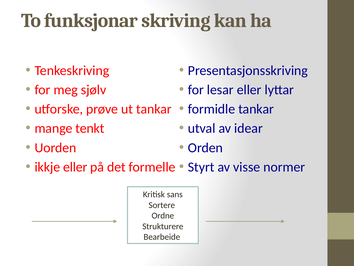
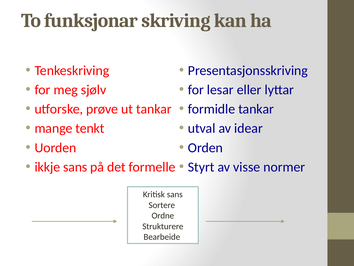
ikkje eller: eller -> sans (75, 167)
